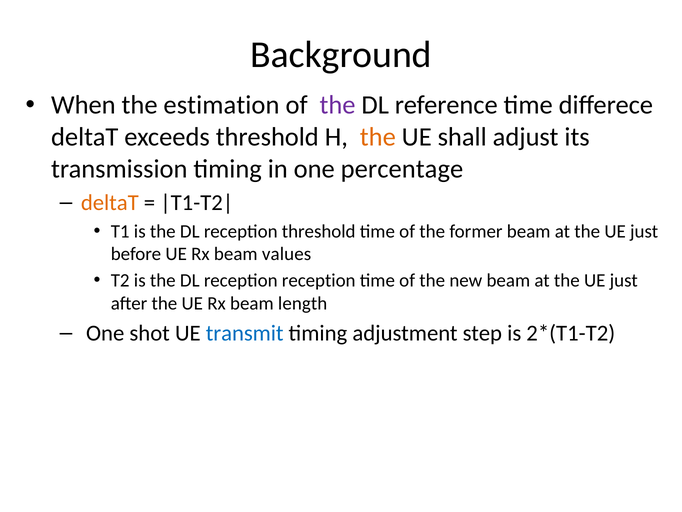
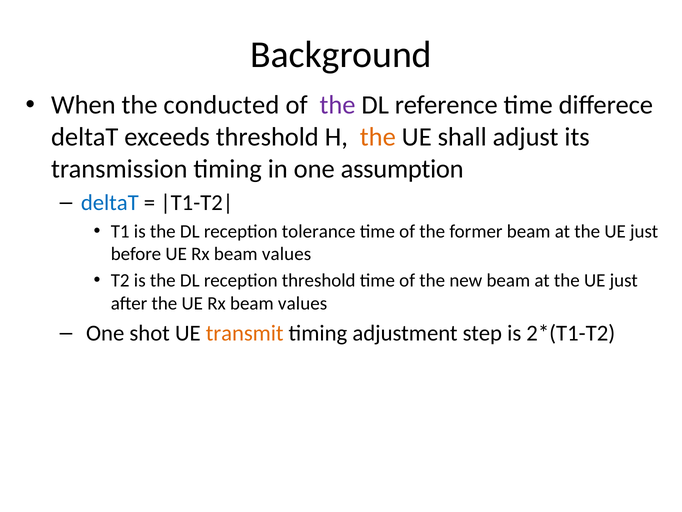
estimation: estimation -> conducted (221, 105)
percentage: percentage -> assumption (402, 169)
deltaT colour: orange -> blue (110, 203)
reception threshold: threshold -> tolerance (319, 231)
reception reception: reception -> threshold (319, 280)
length: length -> values (303, 303)
transmit colour: blue -> orange (245, 333)
